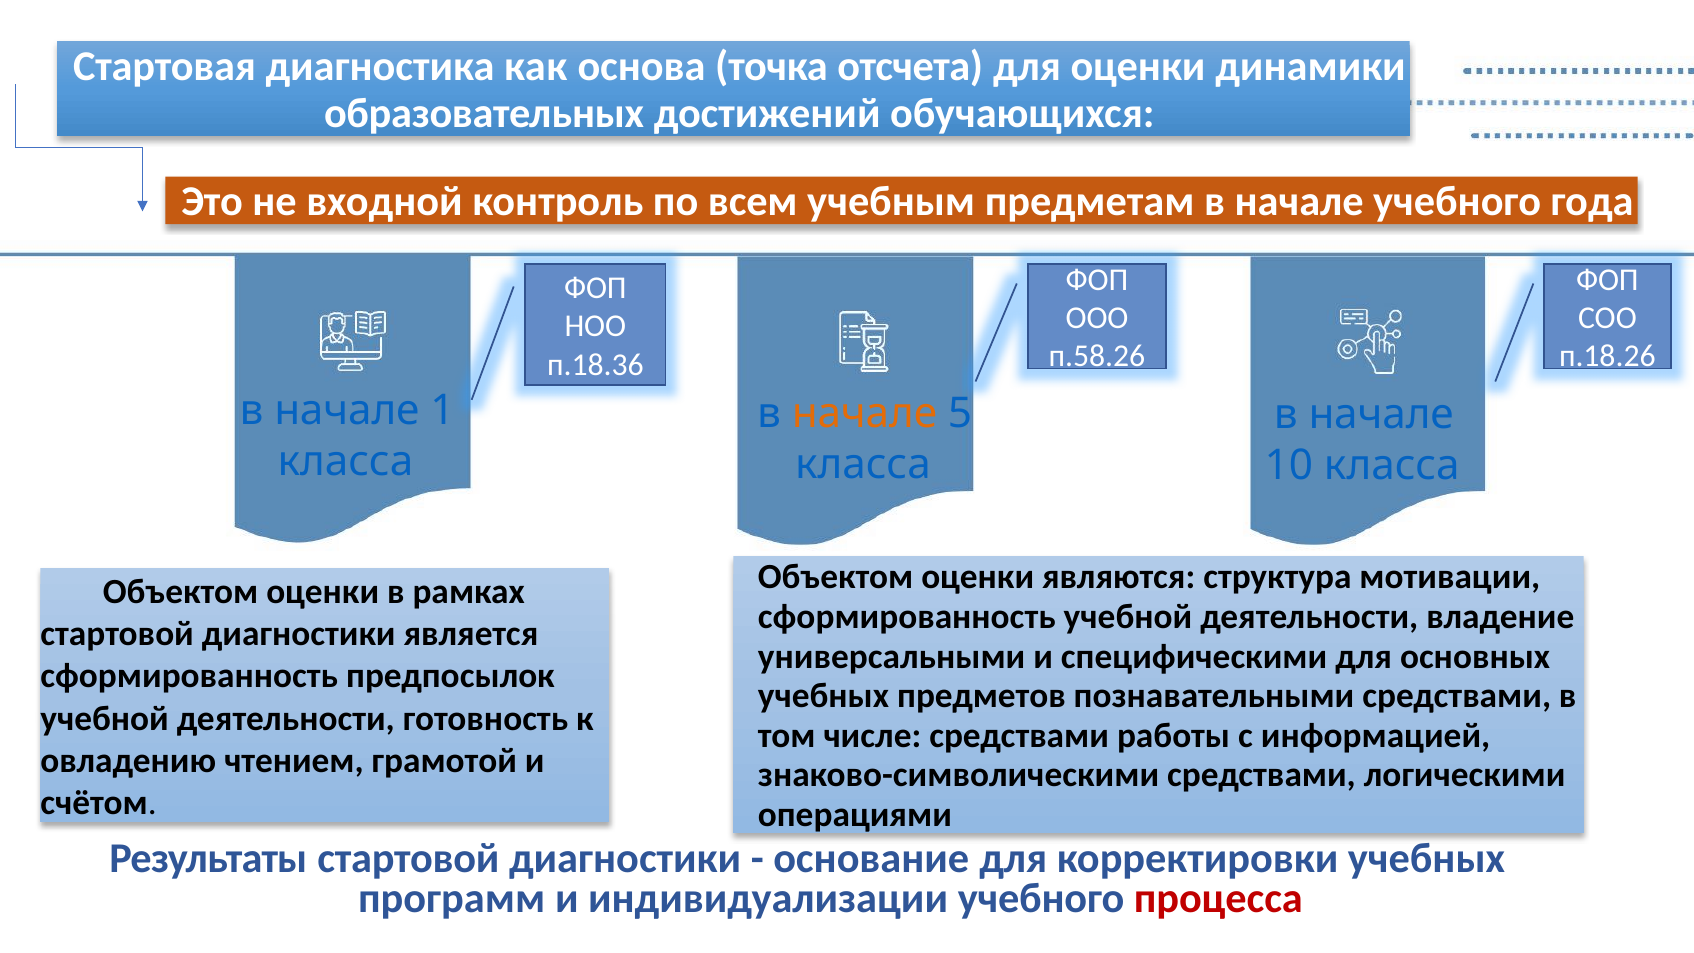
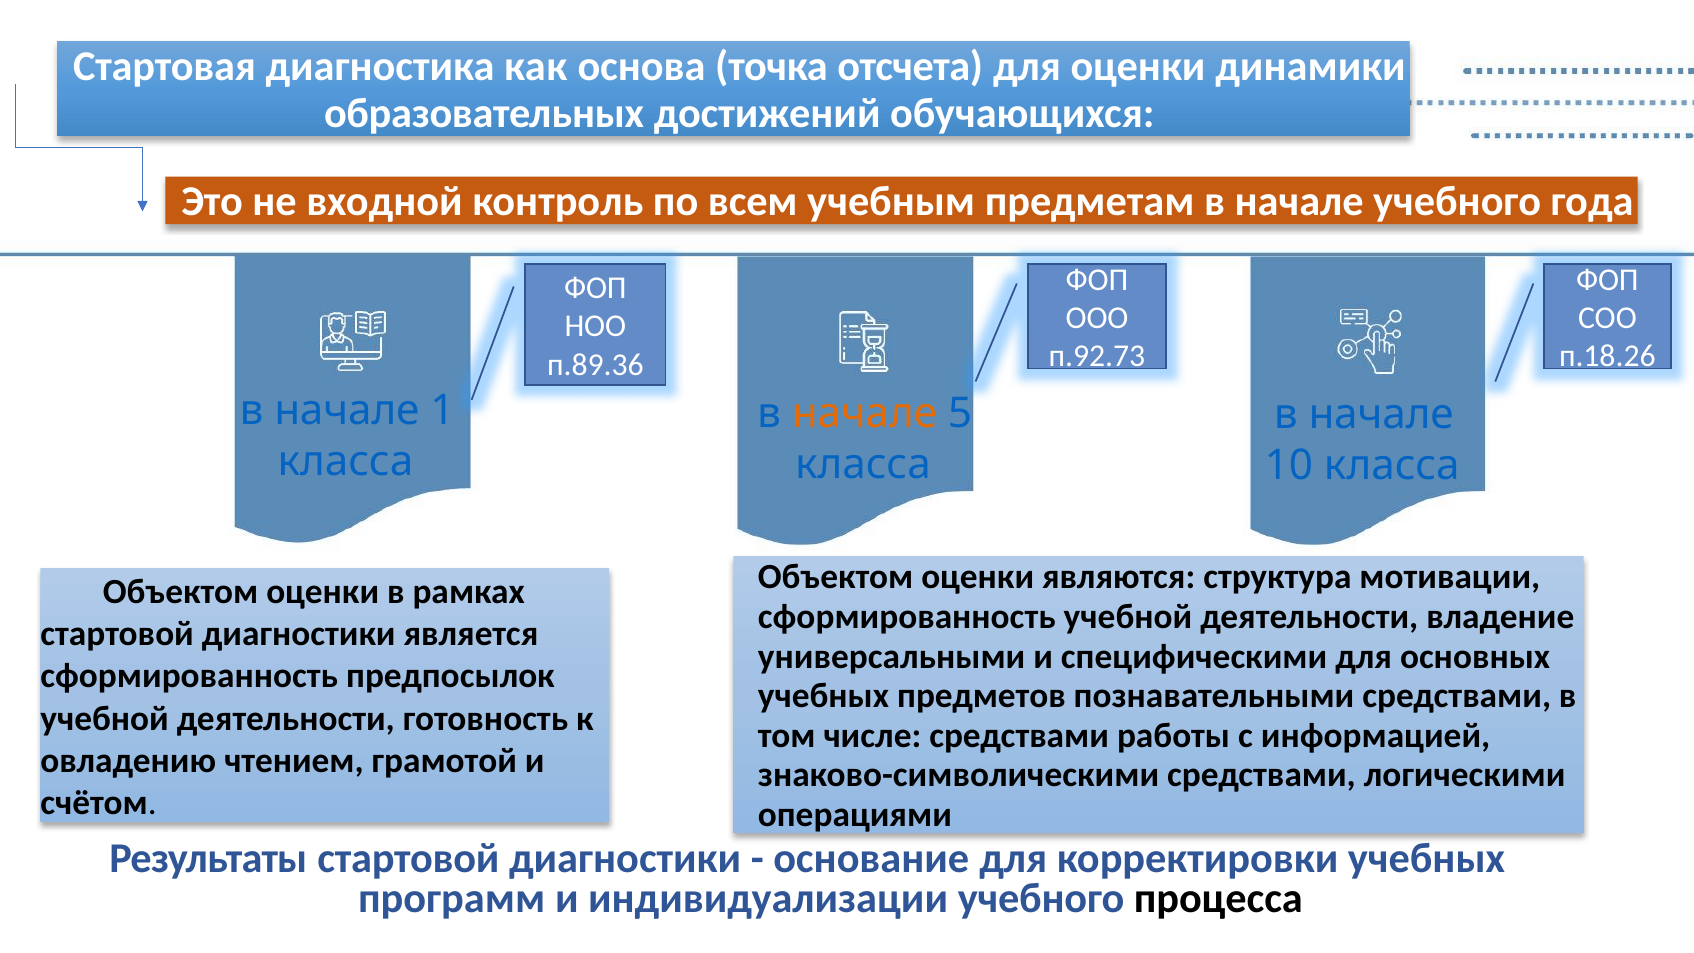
п.58.26: п.58.26 -> п.92.73 (1097, 356)
п.18.36: п.18.36 -> п.89.36 (595, 365)
процесса colour: red -> black (1218, 899)
